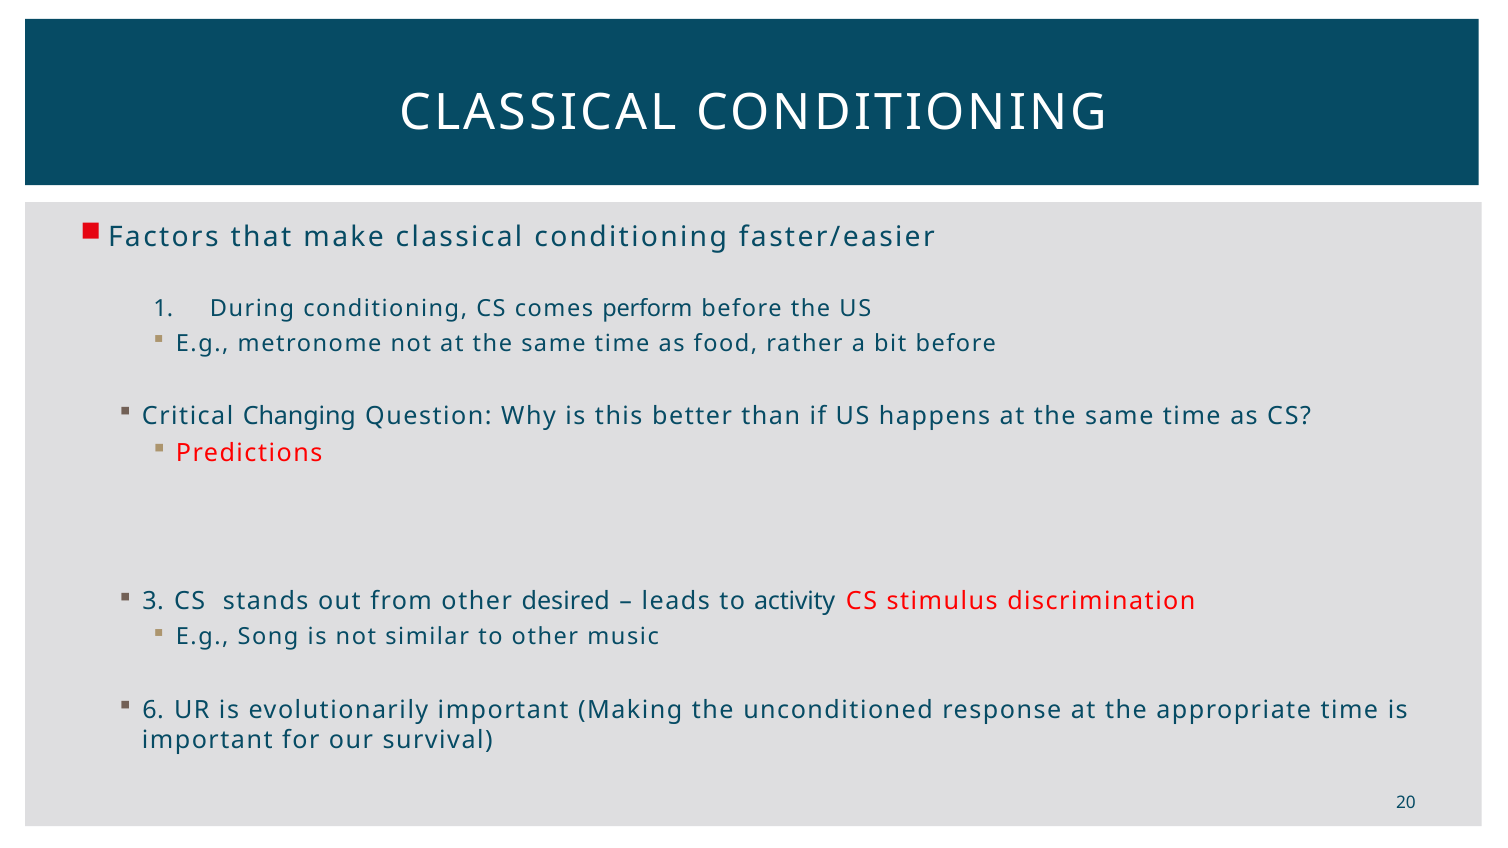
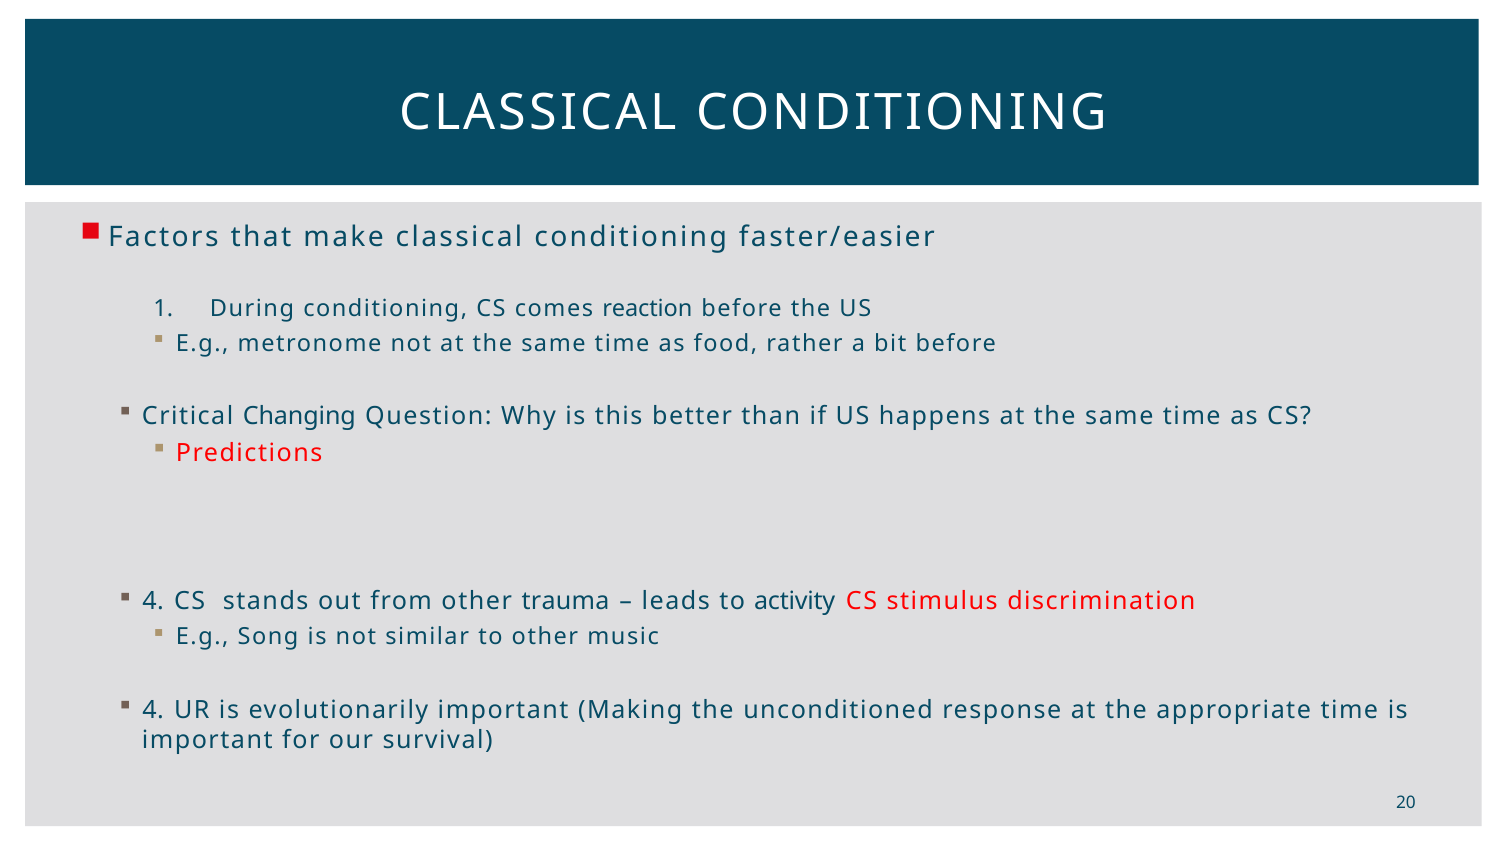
perform: perform -> reaction (647, 309)
3: 3 -> 4 (153, 602)
desired: desired -> trauma (566, 602)
6: 6 -> 4 (153, 711)
